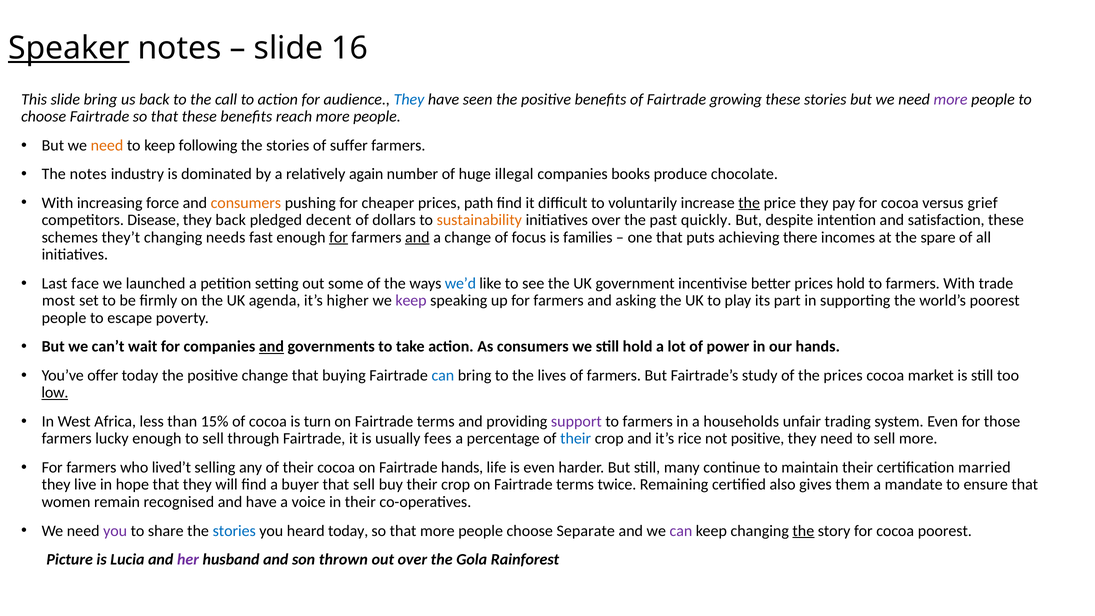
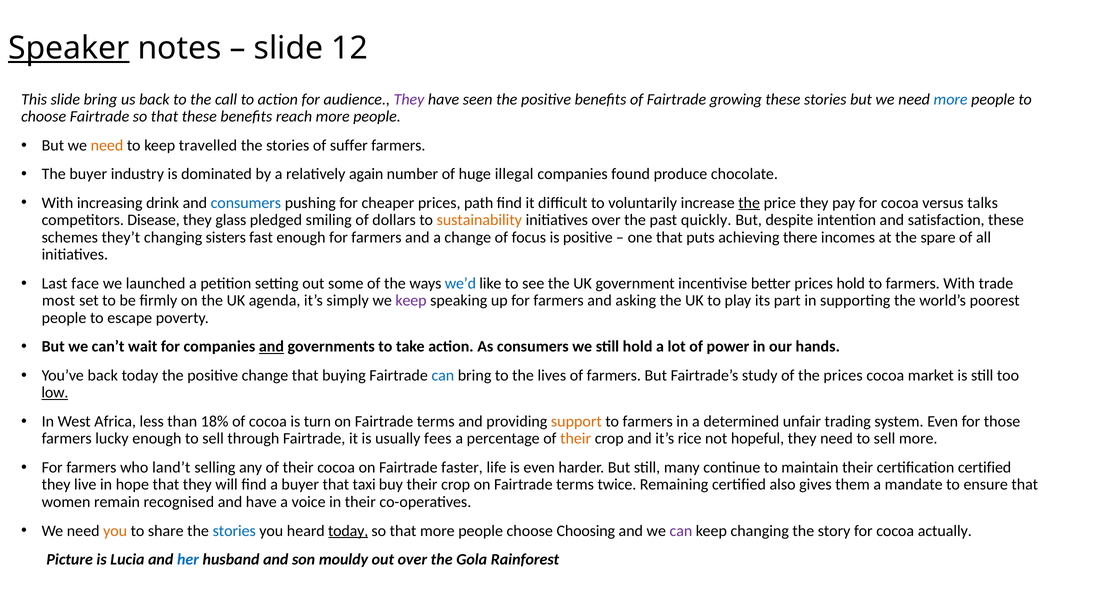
16: 16 -> 12 (350, 48)
They colour: blue -> purple (409, 99)
more colour: purple -> blue (951, 99)
following: following -> travelled (208, 145)
The notes: notes -> buyer (88, 174)
books: books -> found (631, 174)
force: force -> drink (163, 203)
consumers colour: orange -> blue (246, 203)
grief: grief -> talks (983, 203)
they back: back -> glass (231, 220)
decent: decent -> smiling (329, 220)
needs: needs -> sisters (226, 237)
for underline: present -> none (339, 237)
and underline: present -> none (417, 237)
is families: families -> positive (588, 237)
higher: higher -> simply (348, 301)
You’ve offer: offer -> back (103, 375)
15%: 15% -> 18% (215, 421)
support colour: purple -> orange (576, 421)
households: households -> determined (741, 421)
their colour: blue -> orange (576, 439)
not positive: positive -> hopeful (758, 439)
lived’t: lived’t -> land’t (171, 467)
Fairtrade hands: hands -> faster (462, 467)
certification married: married -> certified (985, 467)
that sell: sell -> taxi (364, 485)
you colour: purple -> orange (115, 531)
today underline: none -> present (348, 531)
Separate: Separate -> Choosing (586, 531)
the underline: present -> none (803, 531)
cocoa poorest: poorest -> actually (945, 531)
her colour: purple -> blue (188, 559)
thrown: thrown -> mouldy (343, 559)
